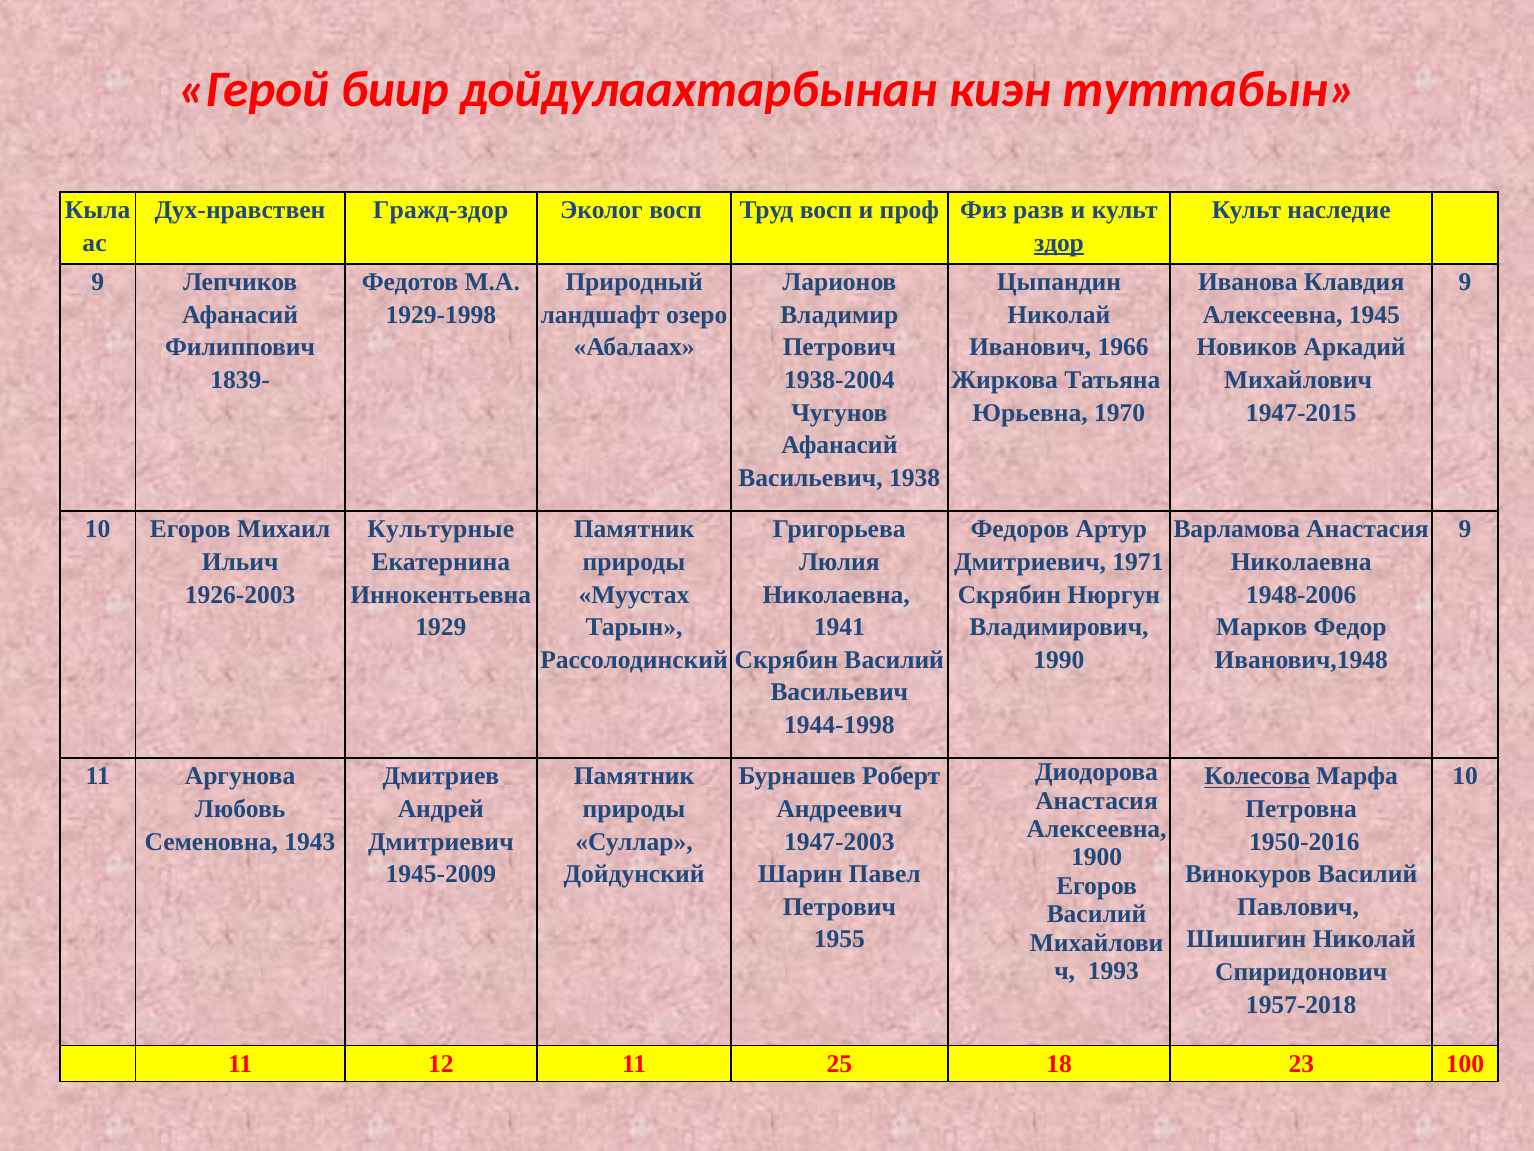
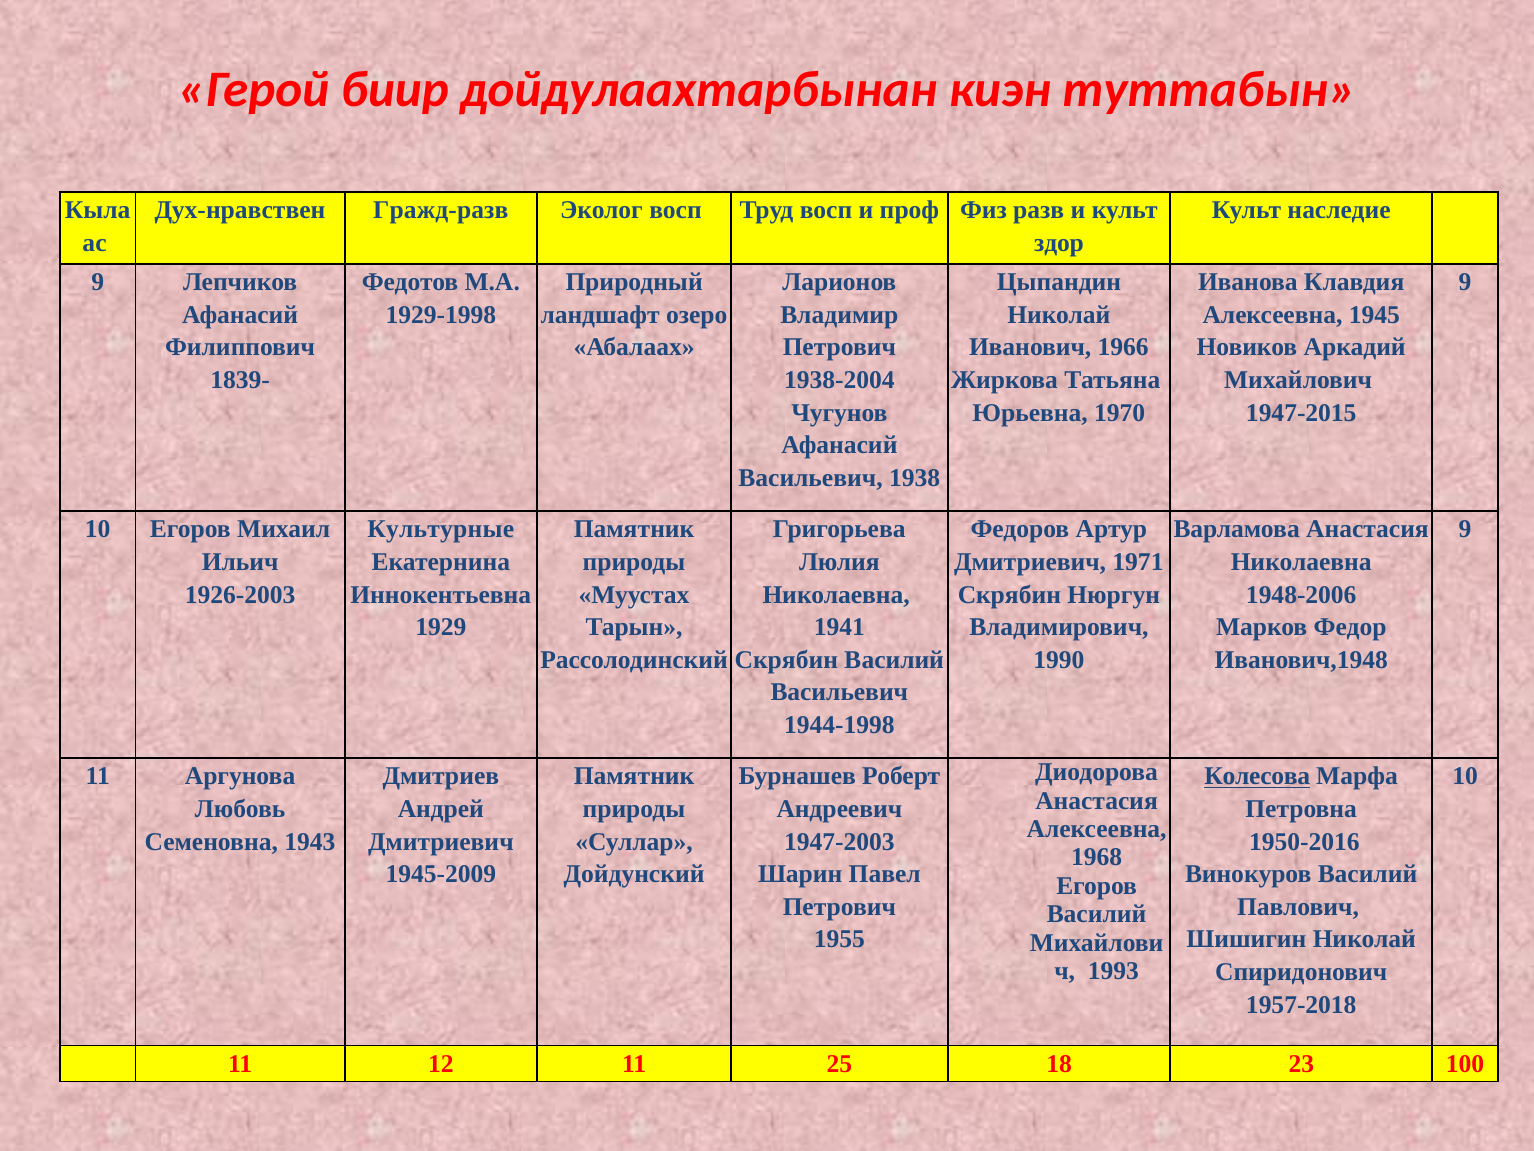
Гражд-здор: Гражд-здор -> Гражд-разв (441, 210)
здор underline: present -> none (1059, 243)
1900: 1900 -> 1968 (1097, 857)
